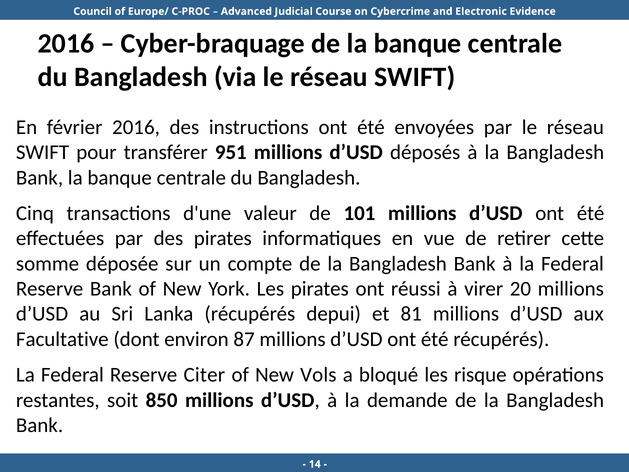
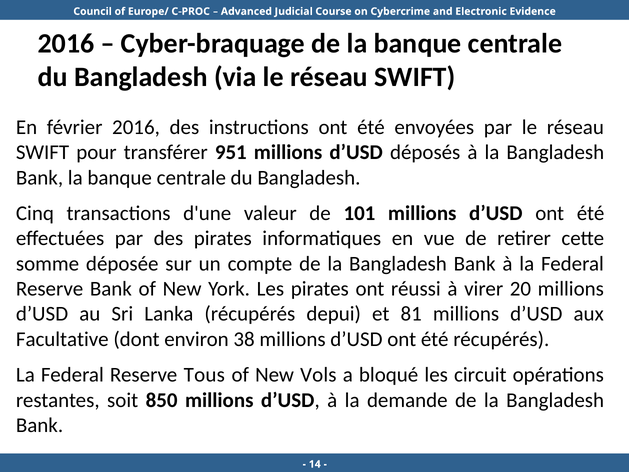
87: 87 -> 38 (244, 339)
Citer: Citer -> Tous (204, 375)
risque: risque -> circuit (480, 375)
